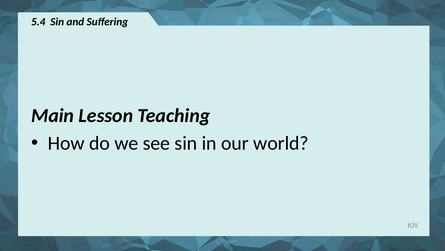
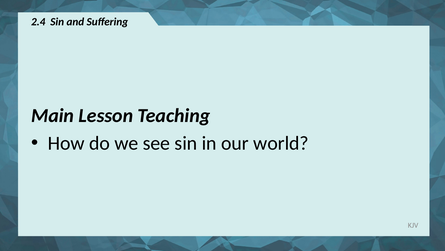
5.4: 5.4 -> 2.4 (38, 22)
